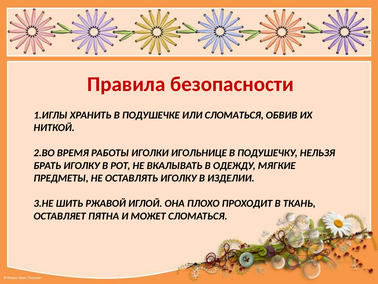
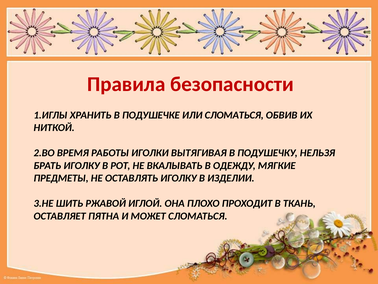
ИГОЛЬНИЦЕ: ИГОЛЬНИЦЕ -> ВЫТЯГИВАЯ (199, 153)
